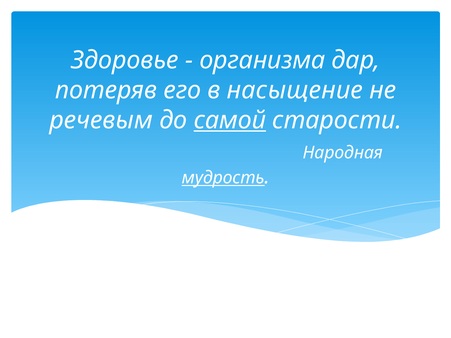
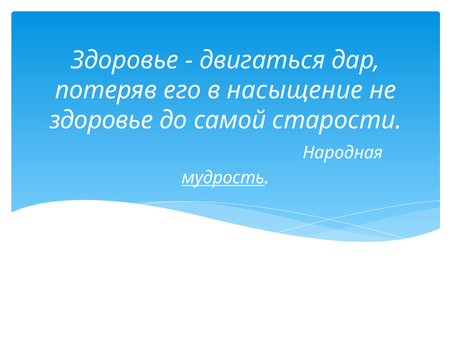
организма: организма -> двигаться (262, 60)
речевым: речевым -> здоровье (101, 120)
самой underline: present -> none (230, 120)
